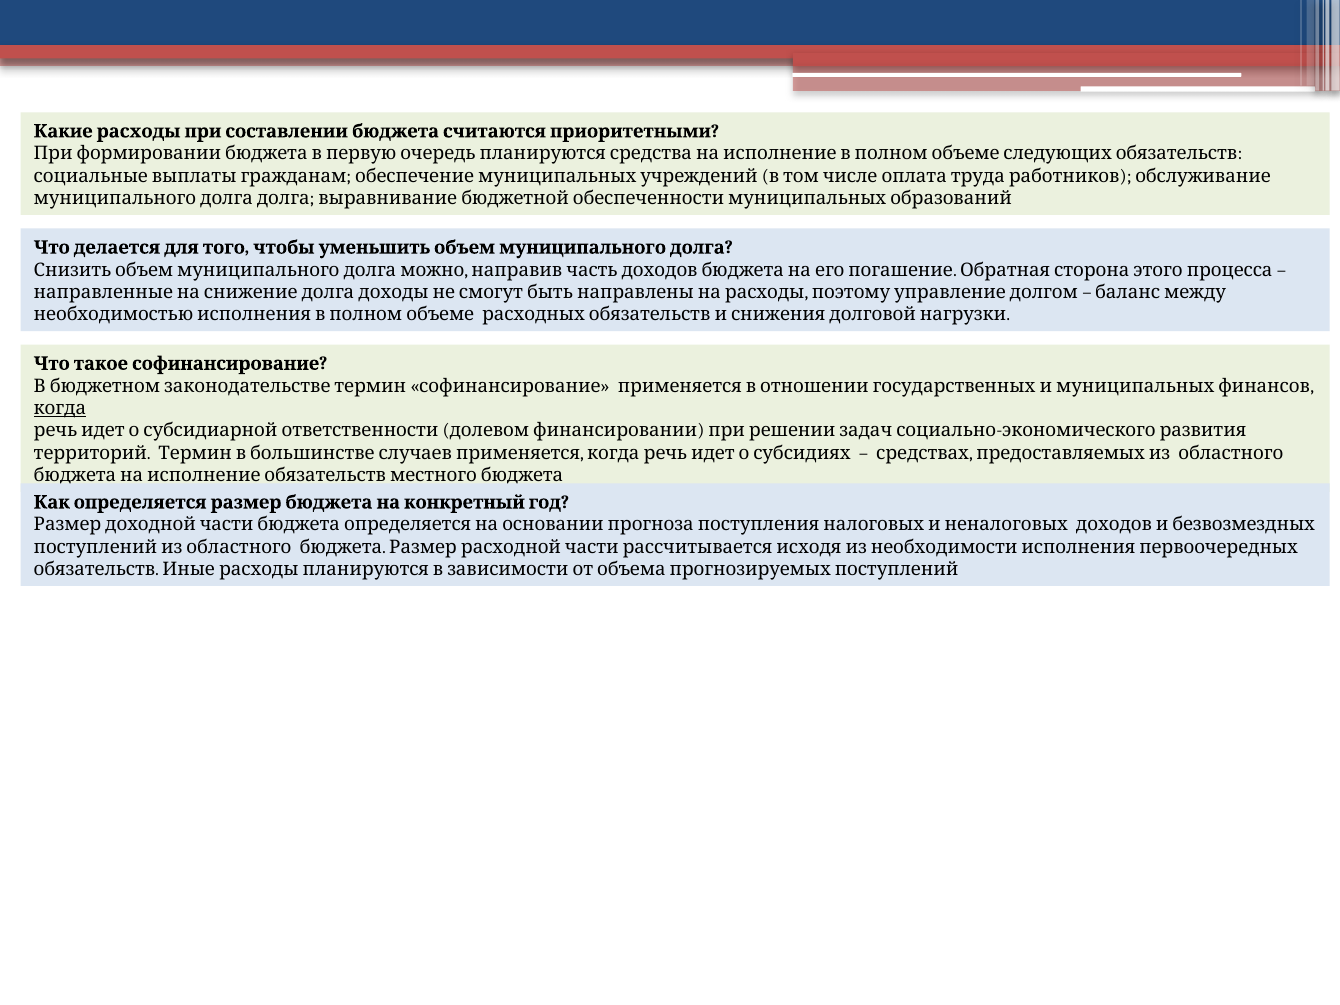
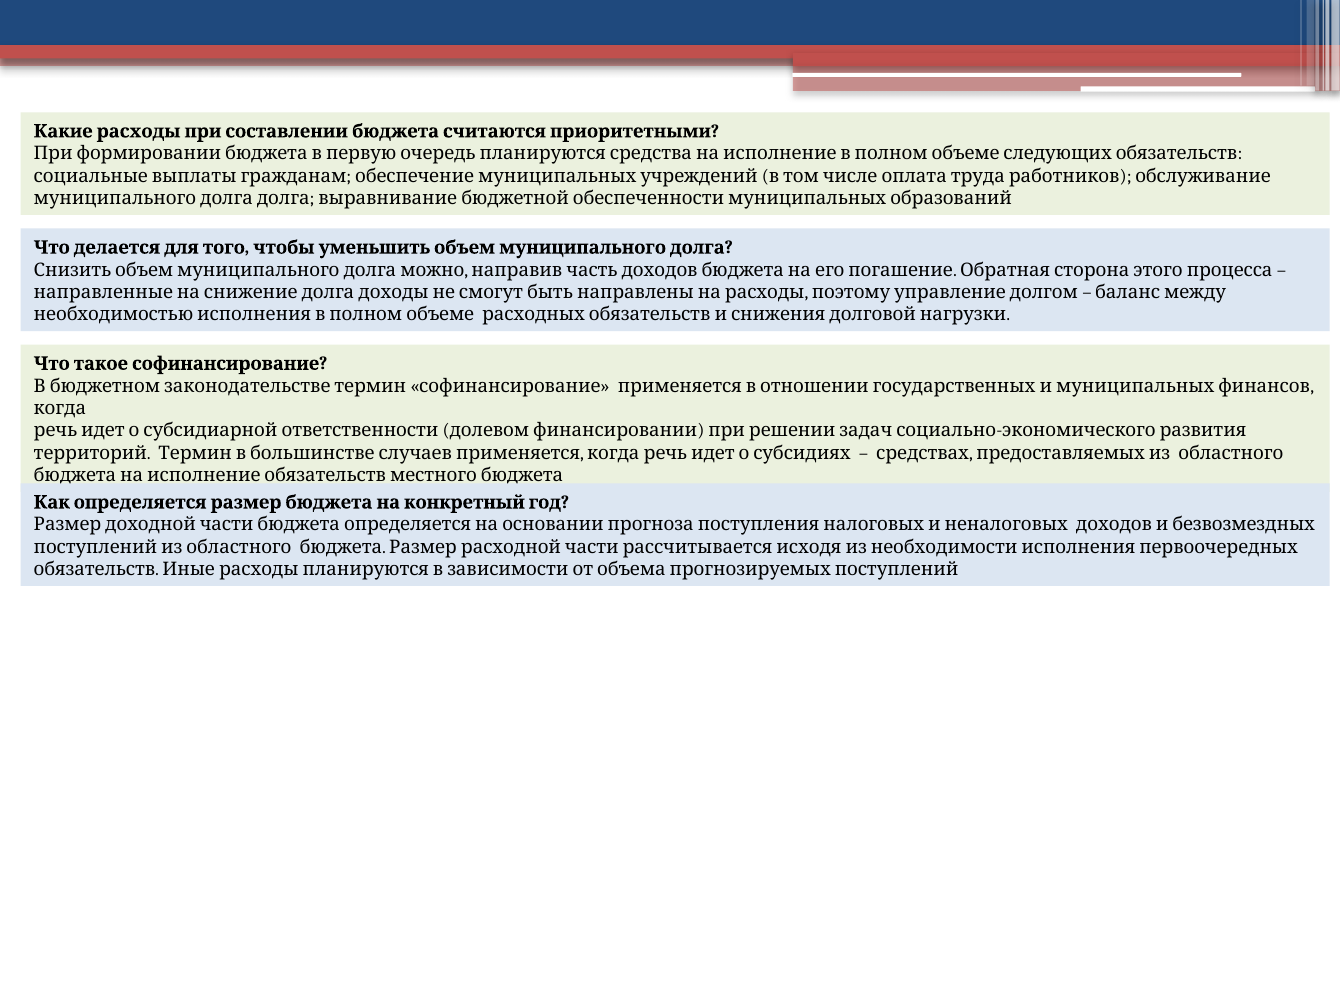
когда underline: present -> none (60, 408)
